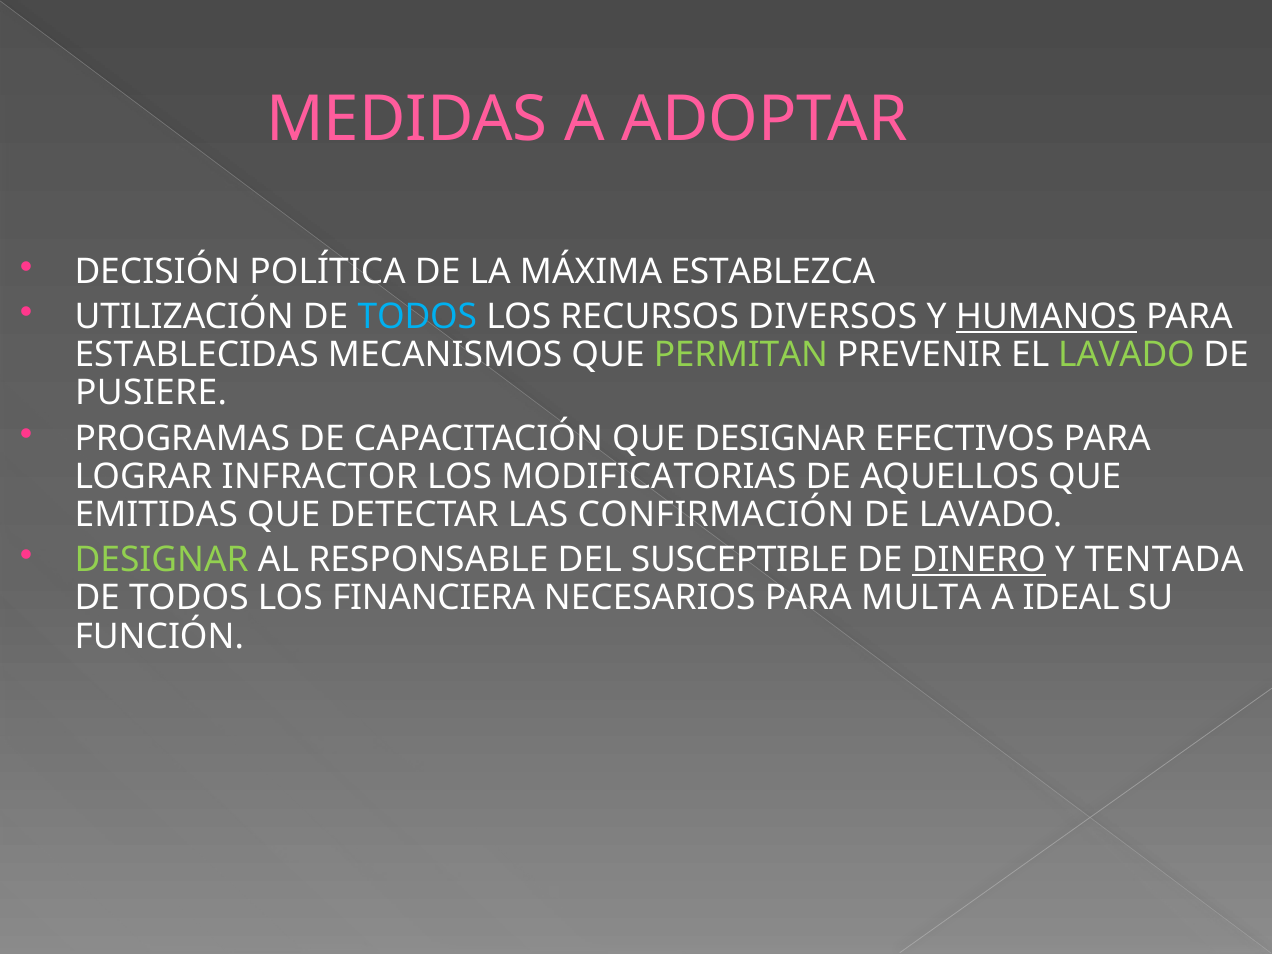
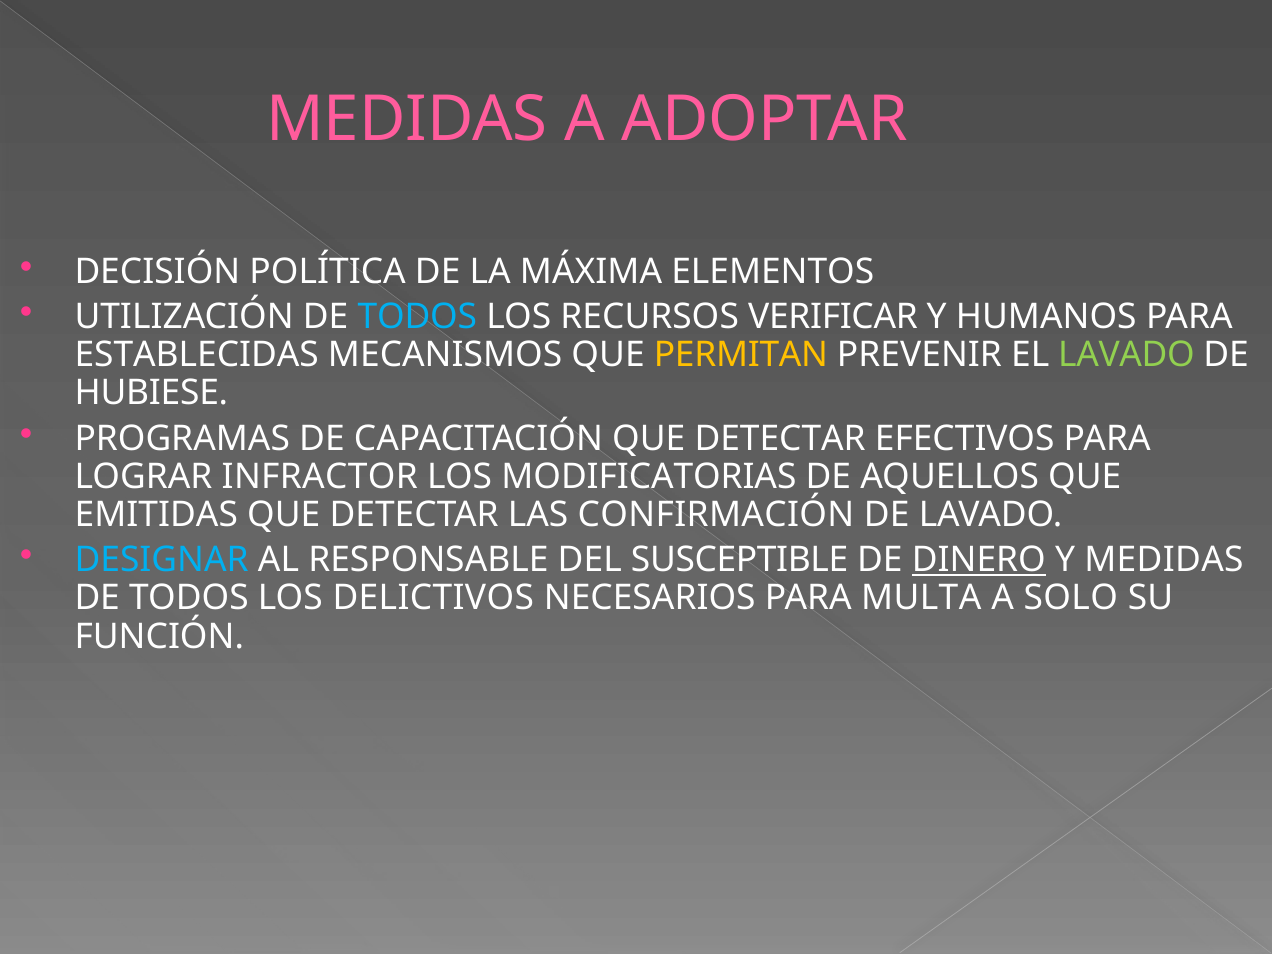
ESTABLEZCA: ESTABLEZCA -> ELEMENTOS (773, 272)
DIVERSOS: DIVERSOS -> VERIFICAR (833, 317)
HUMANOS underline: present -> none (1046, 317)
PERMITAN colour: light green -> yellow (741, 355)
PUSIERE: PUSIERE -> HUBIESE (151, 393)
CAPACITACIÓN QUE DESIGNAR: DESIGNAR -> DETECTAR (780, 439)
DESIGNAR colour: light green -> light blue (162, 560)
Y TENTADA: TENTADA -> MEDIDAS (1164, 560)
FINANCIERA: FINANCIERA -> DELICTIVOS (433, 598)
IDEAL: IDEAL -> SOLO (1071, 598)
